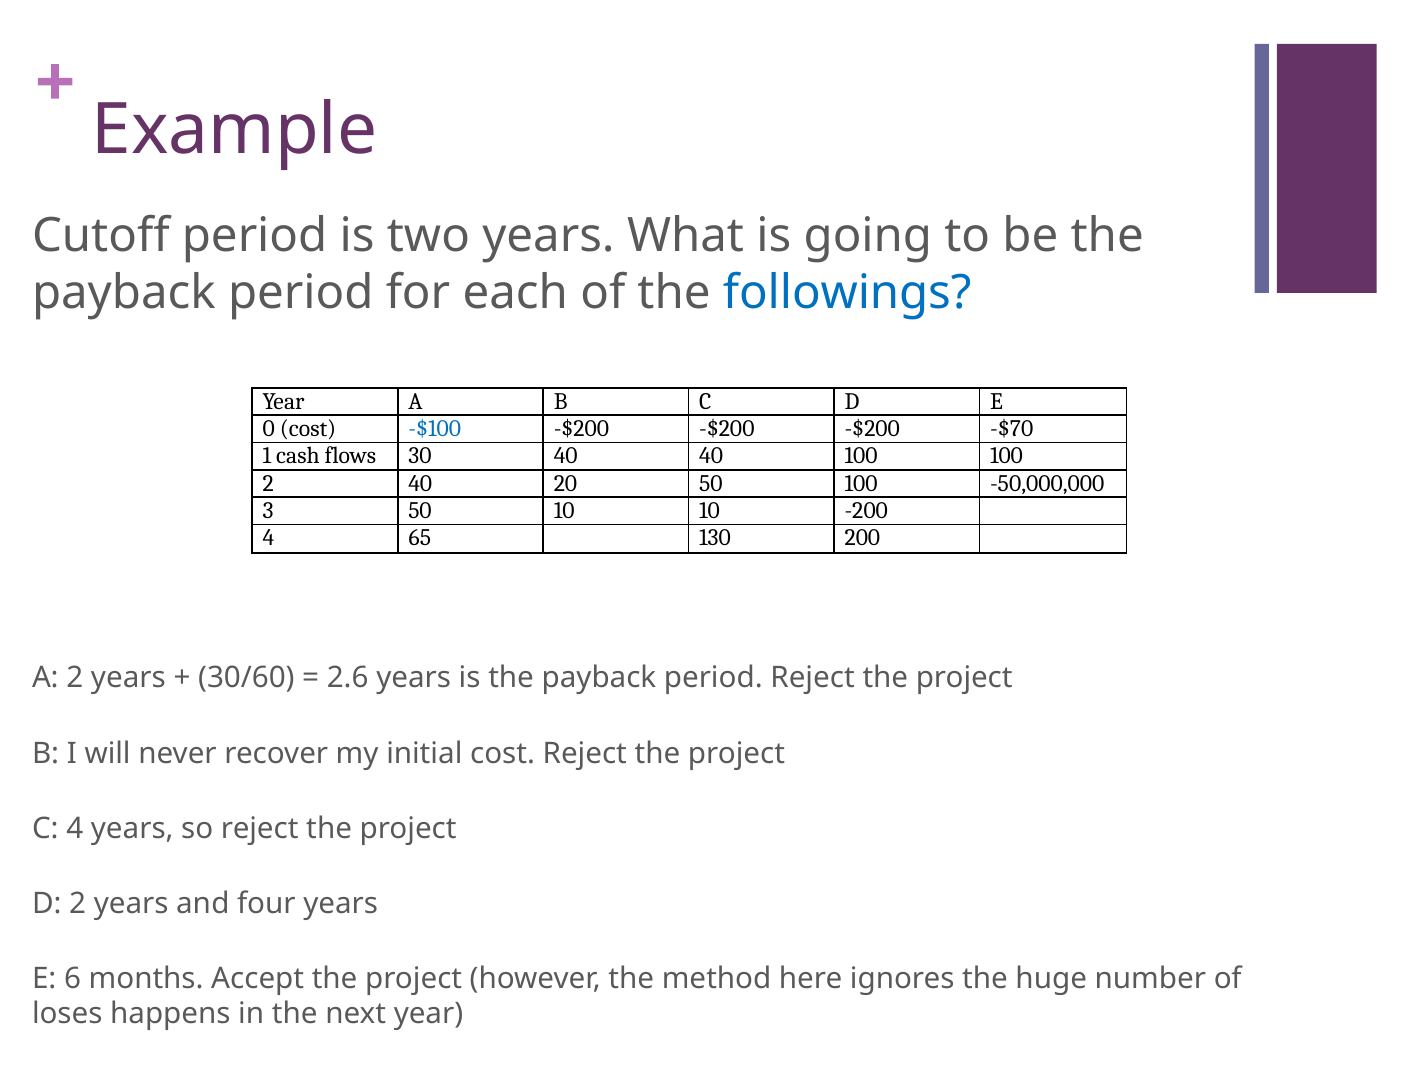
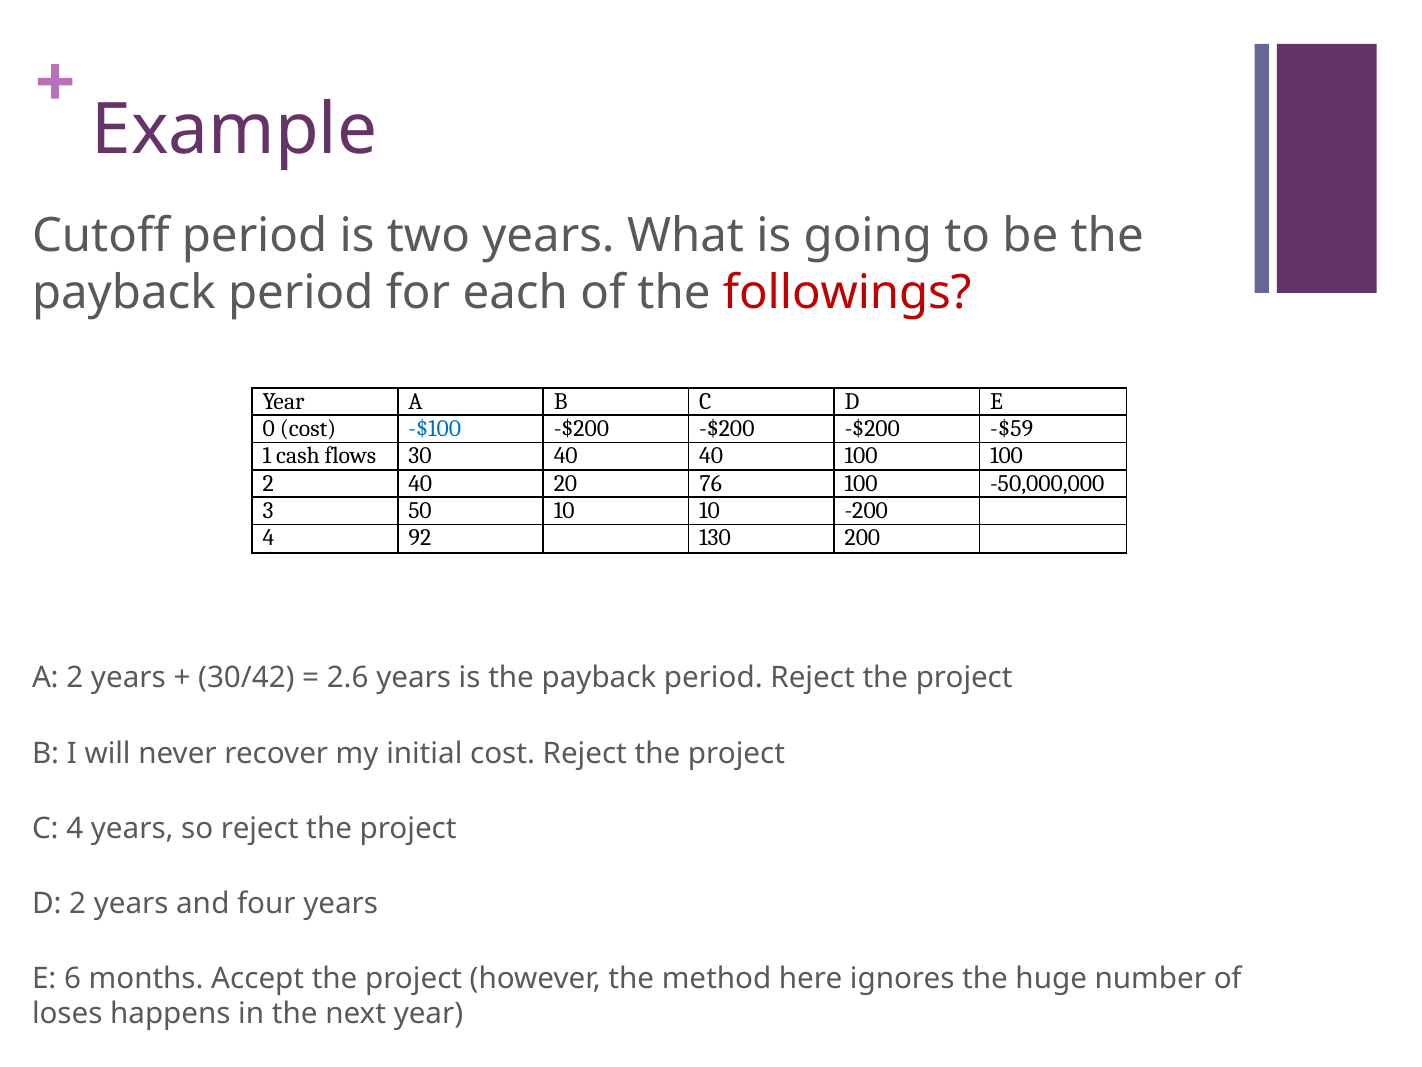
followings colour: blue -> red (847, 293)
-$70: -$70 -> -$59 (1012, 429)
20 50: 50 -> 76 (711, 483)
65: 65 -> 92 (420, 538)
30/60: 30/60 -> 30/42 (246, 678)
